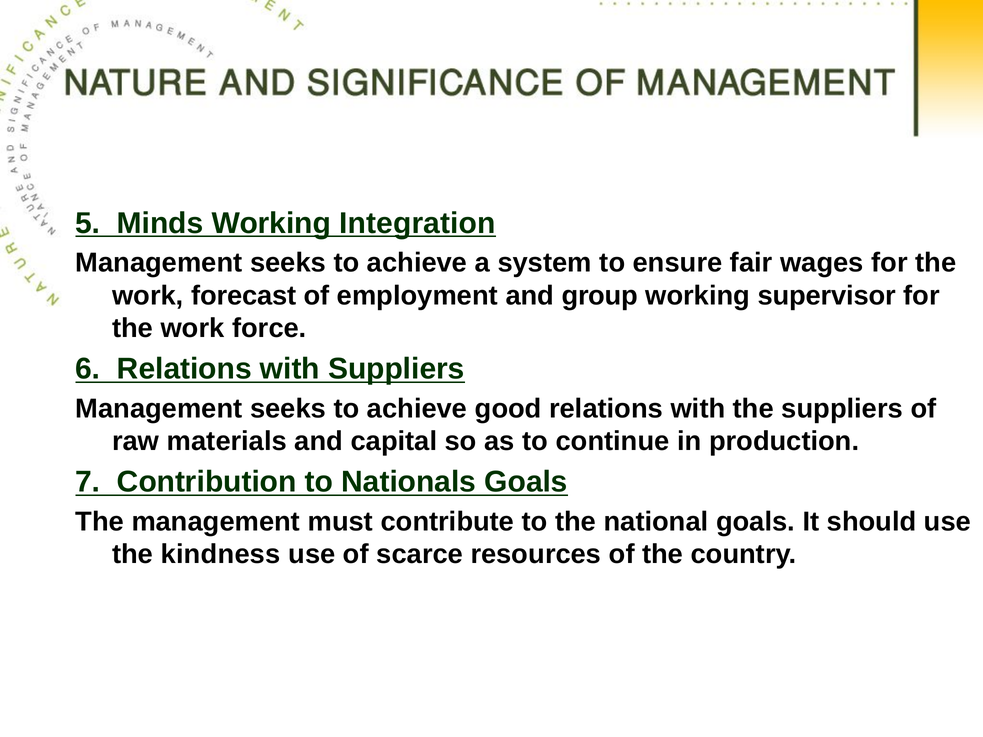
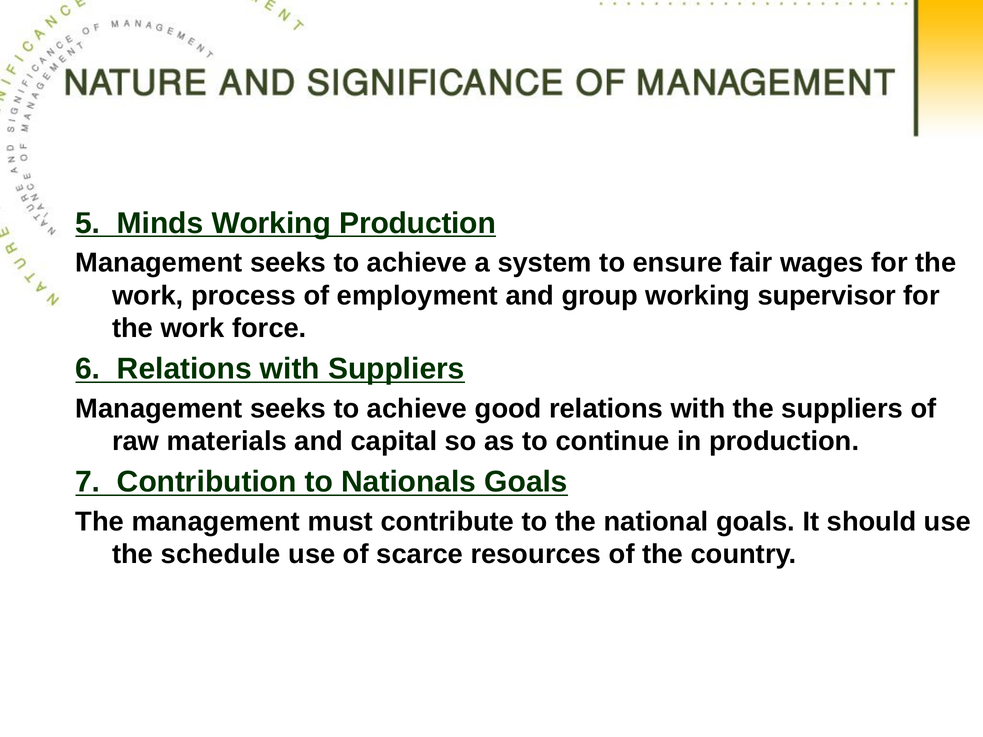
Working Integration: Integration -> Production (418, 223)
forecast: forecast -> process (244, 296)
kindness: kindness -> schedule (221, 555)
